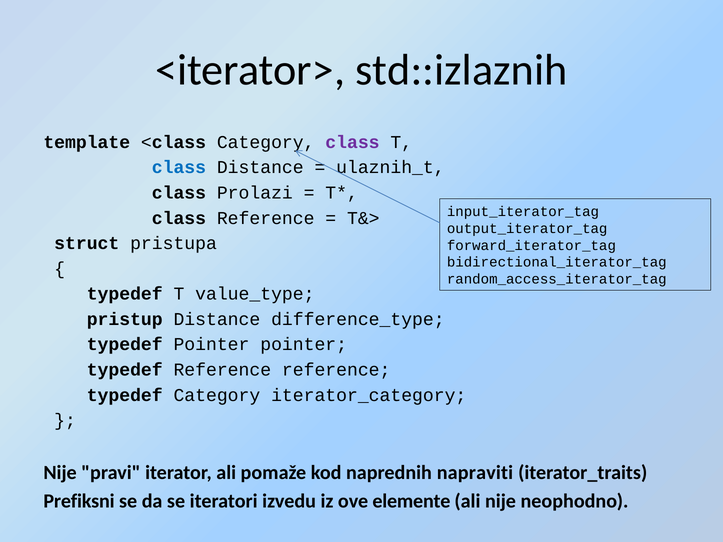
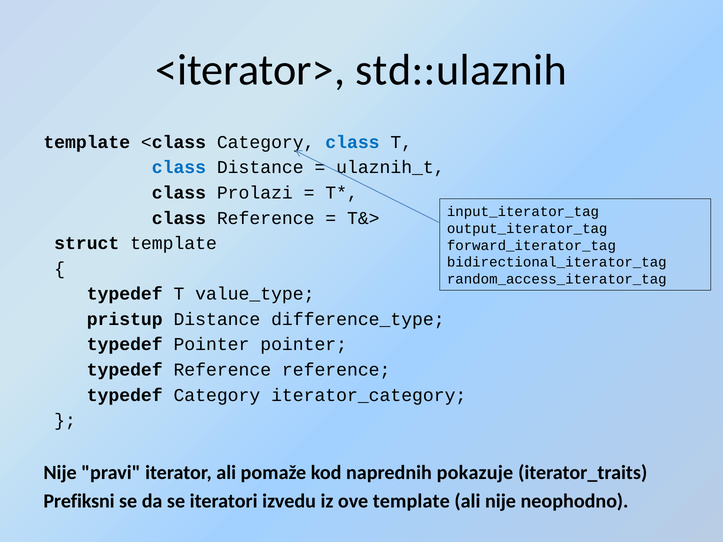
std::izlaznih: std::izlaznih -> std::ulaznih (461, 70)
class colour: purple -> blue (352, 142)
struct pristupa: pristupa -> template (174, 243)
napraviti: napraviti -> pokazuje (475, 473)
ove elemente: elemente -> template (411, 501)
